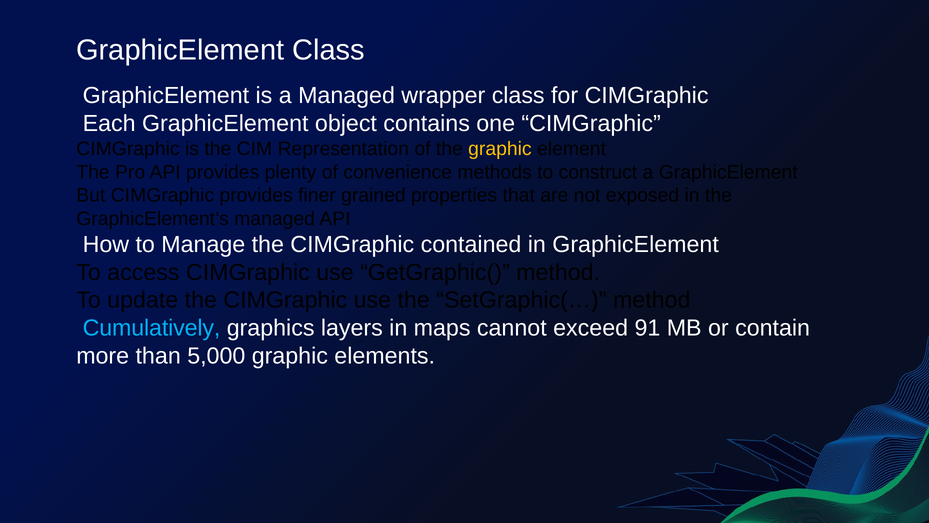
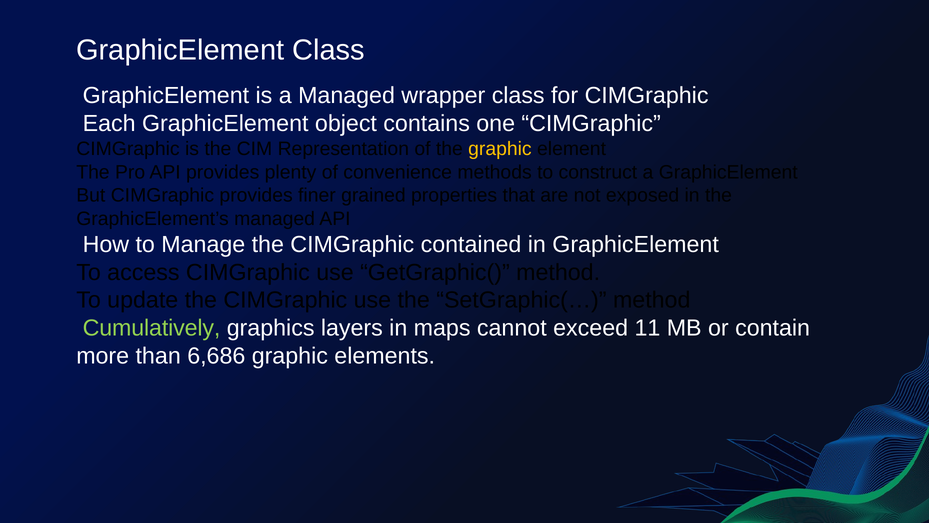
Cumulatively colour: light blue -> light green (152, 328)
91: 91 -> 11 (647, 328)
5,000: 5,000 -> 6,686 (216, 356)
